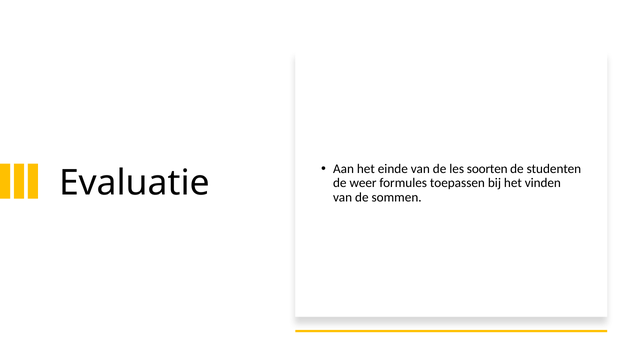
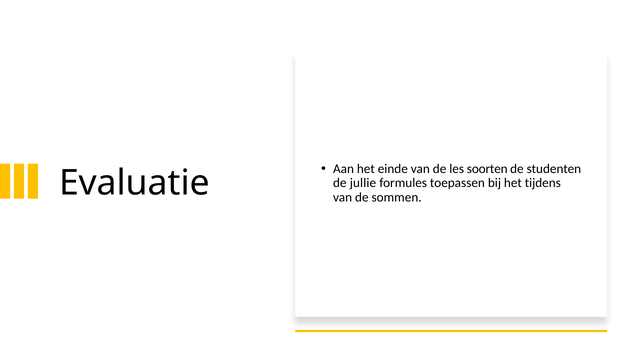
weer: weer -> jullie (363, 183)
vinden: vinden -> tijdens (543, 183)
